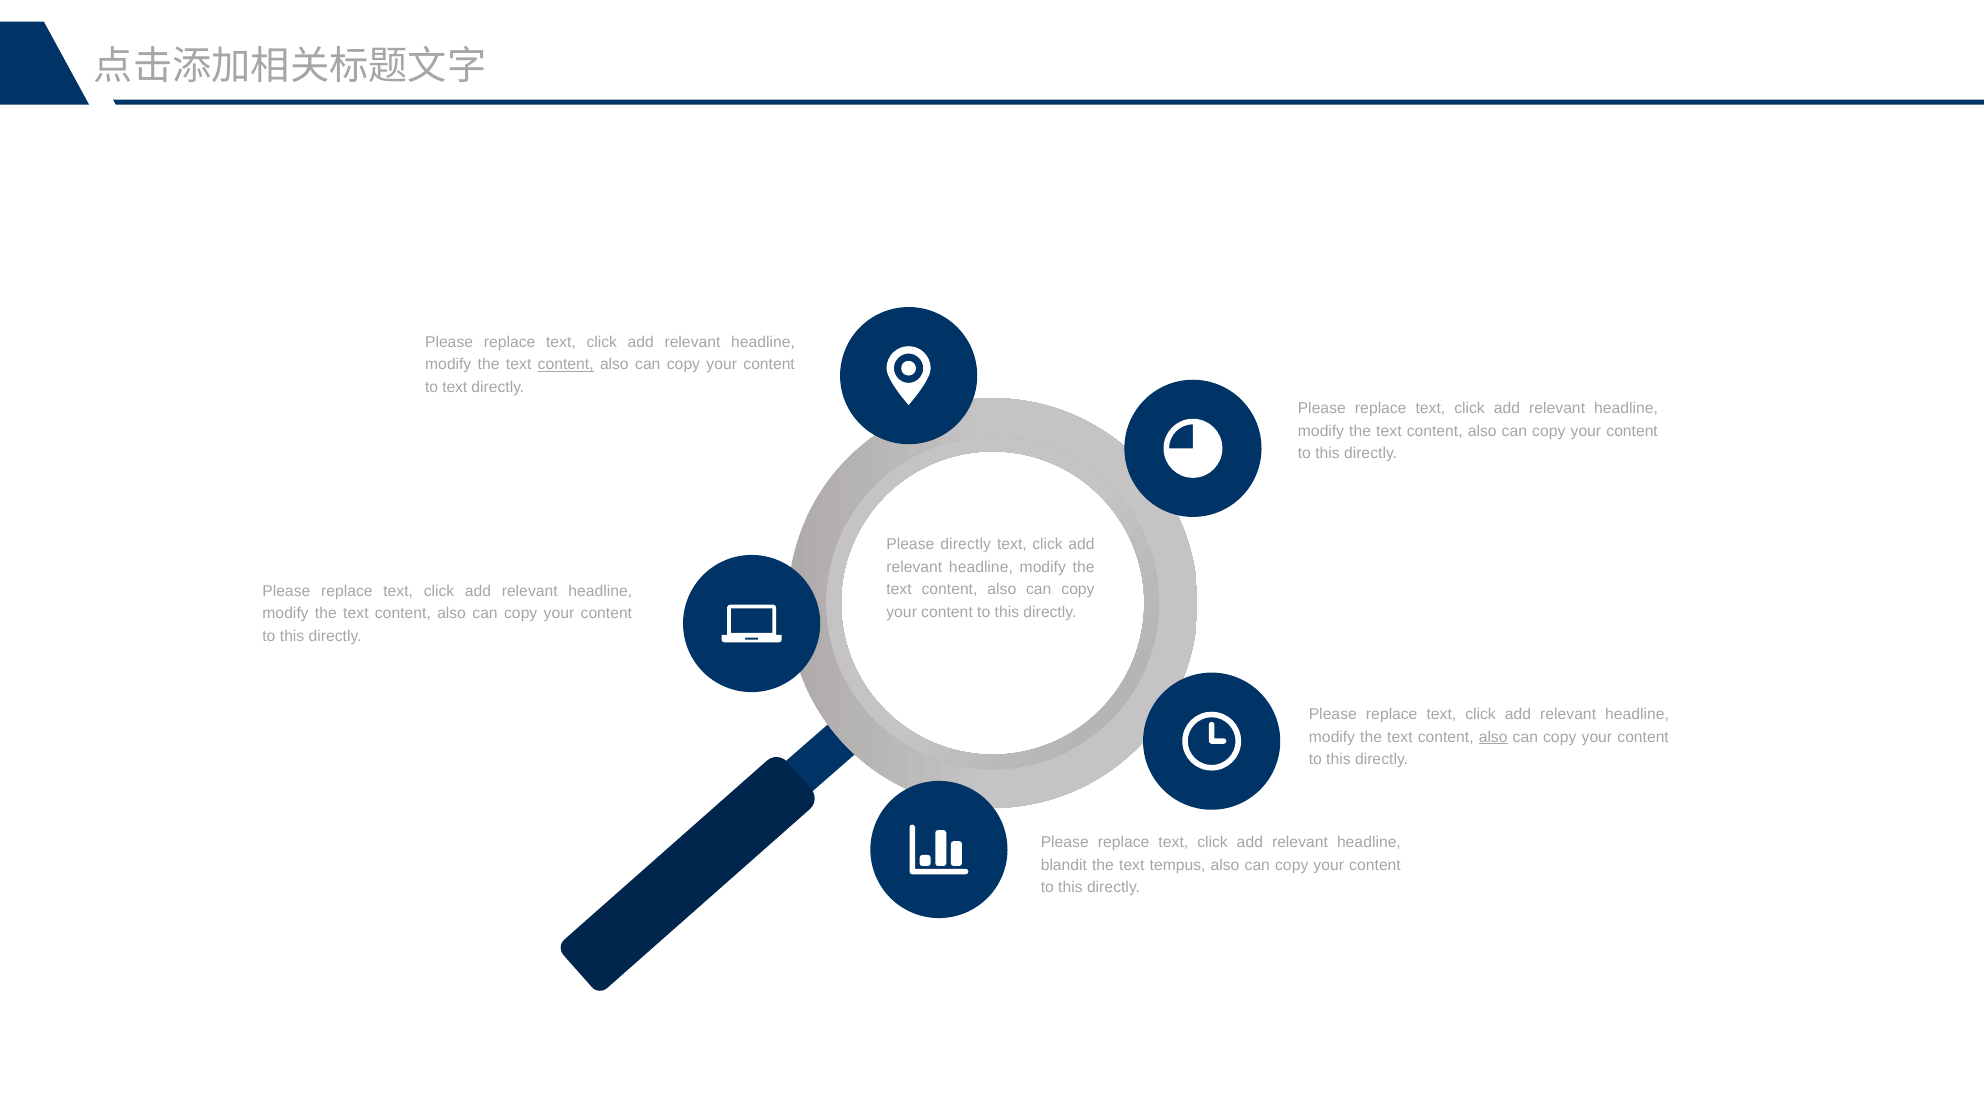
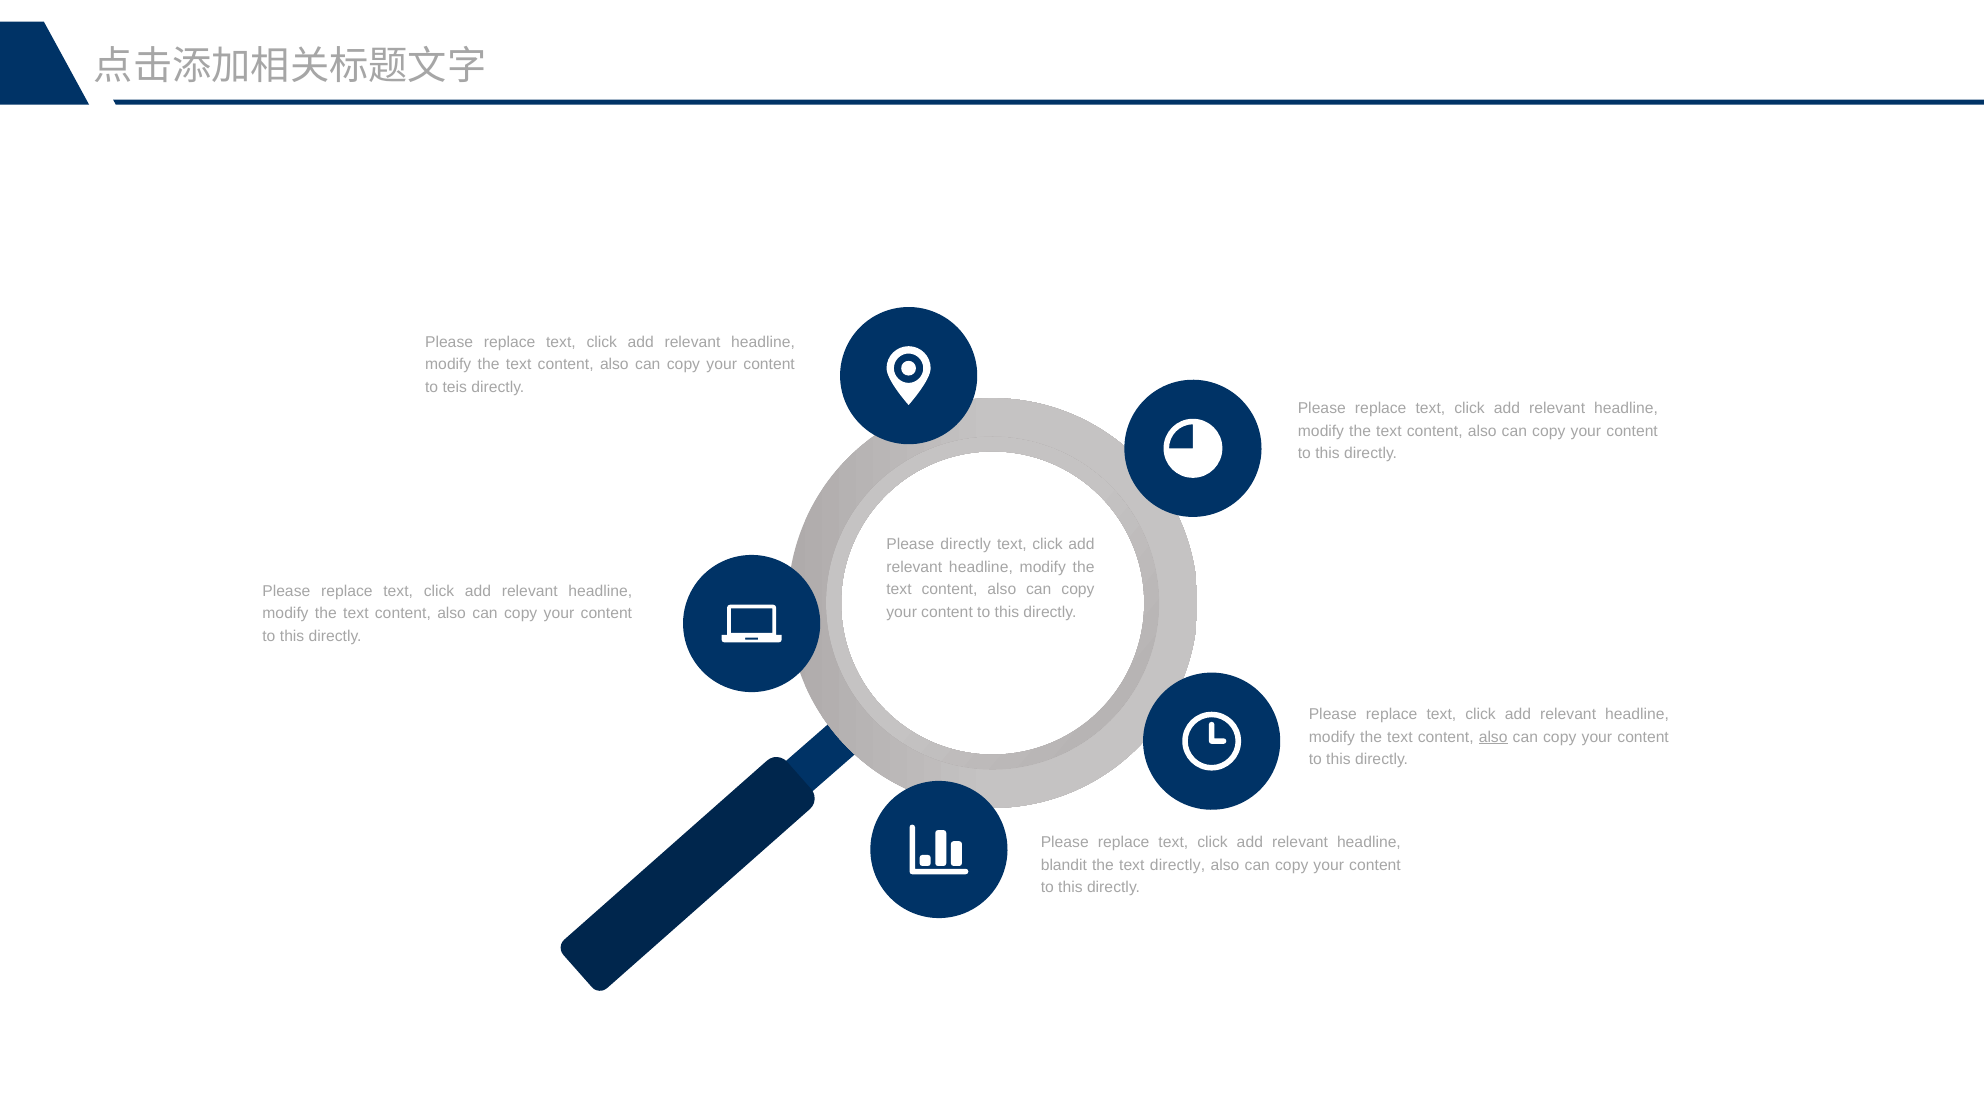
content underline: present -> none (566, 364)
to text: text -> teis (455, 387)
text tempus: tempus -> directly (1178, 865)
